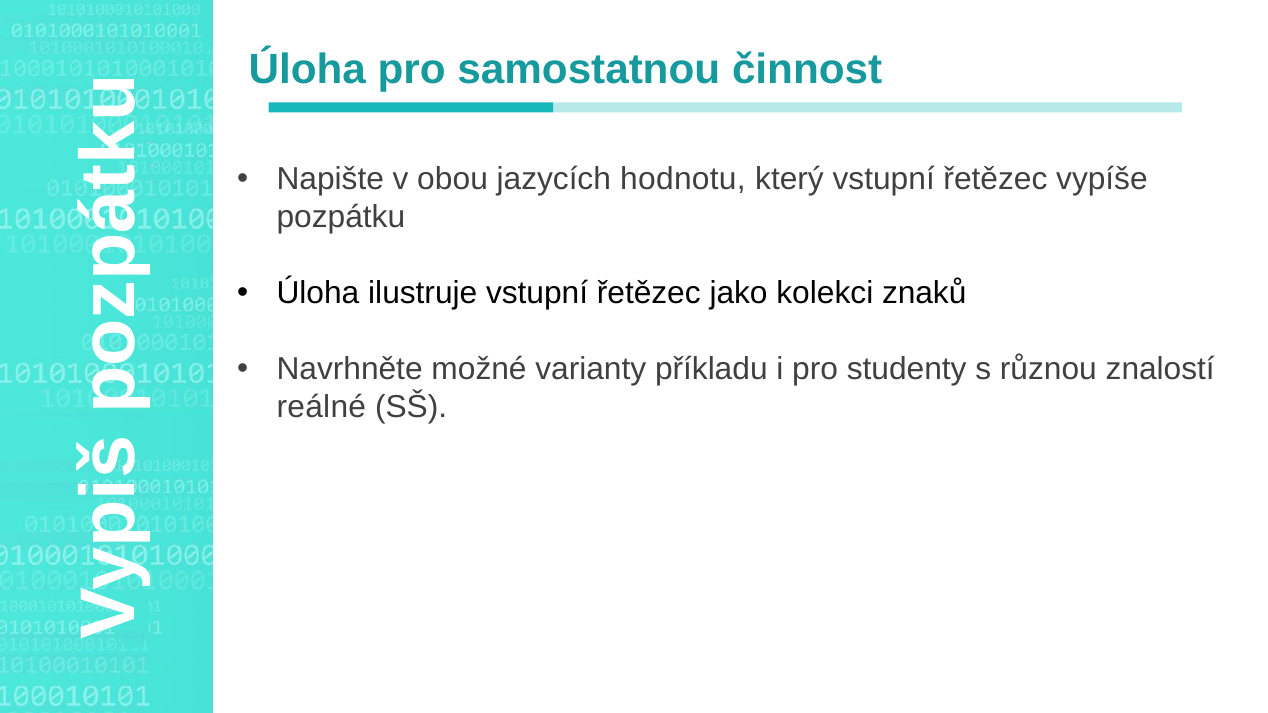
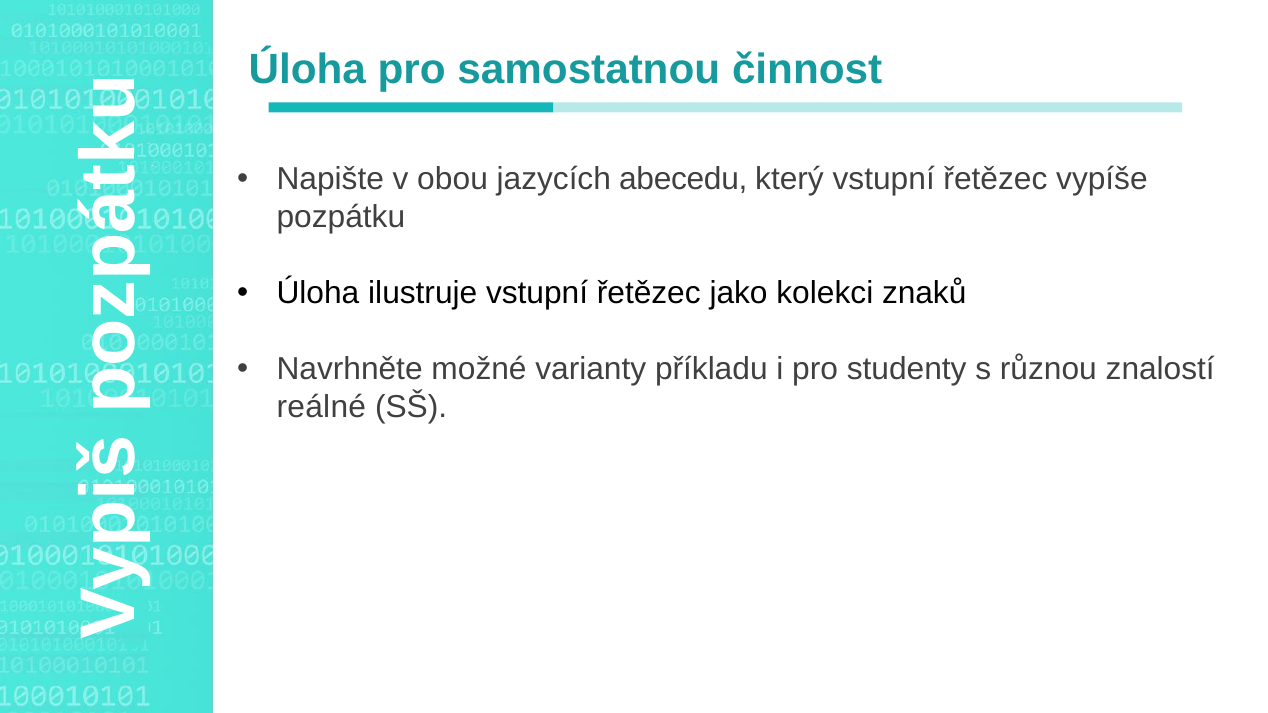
hodnotu: hodnotu -> abecedu (683, 179)
